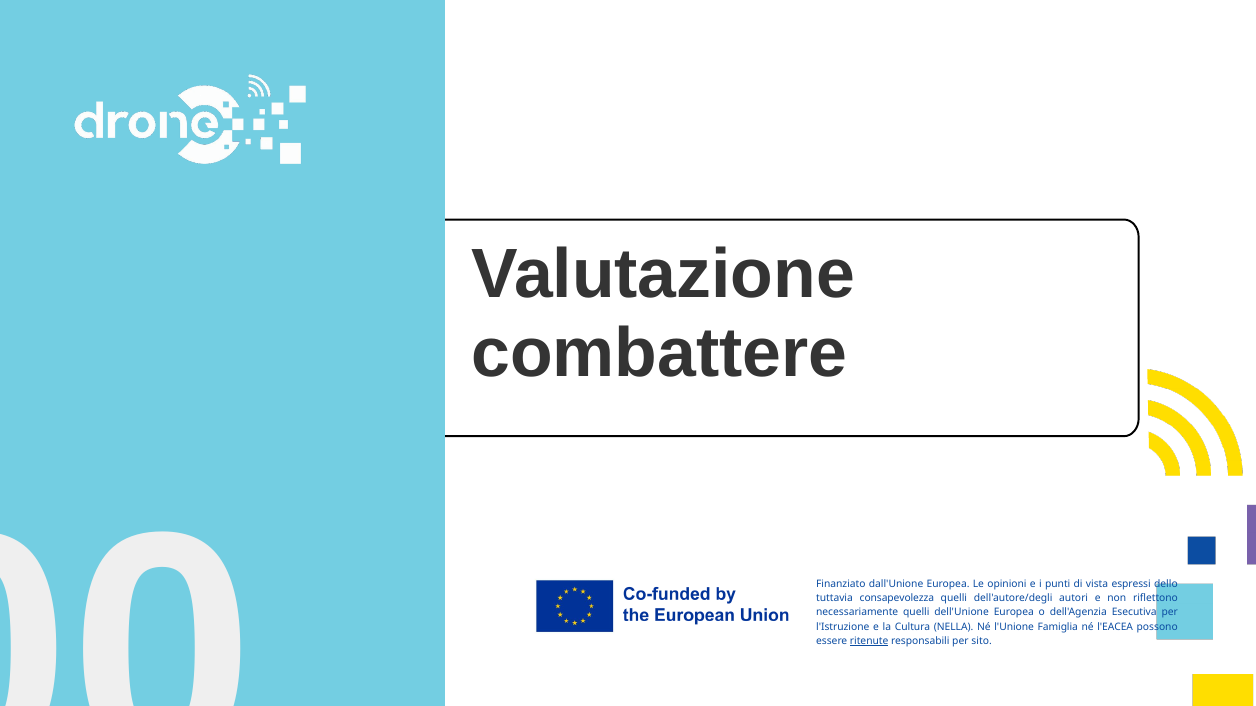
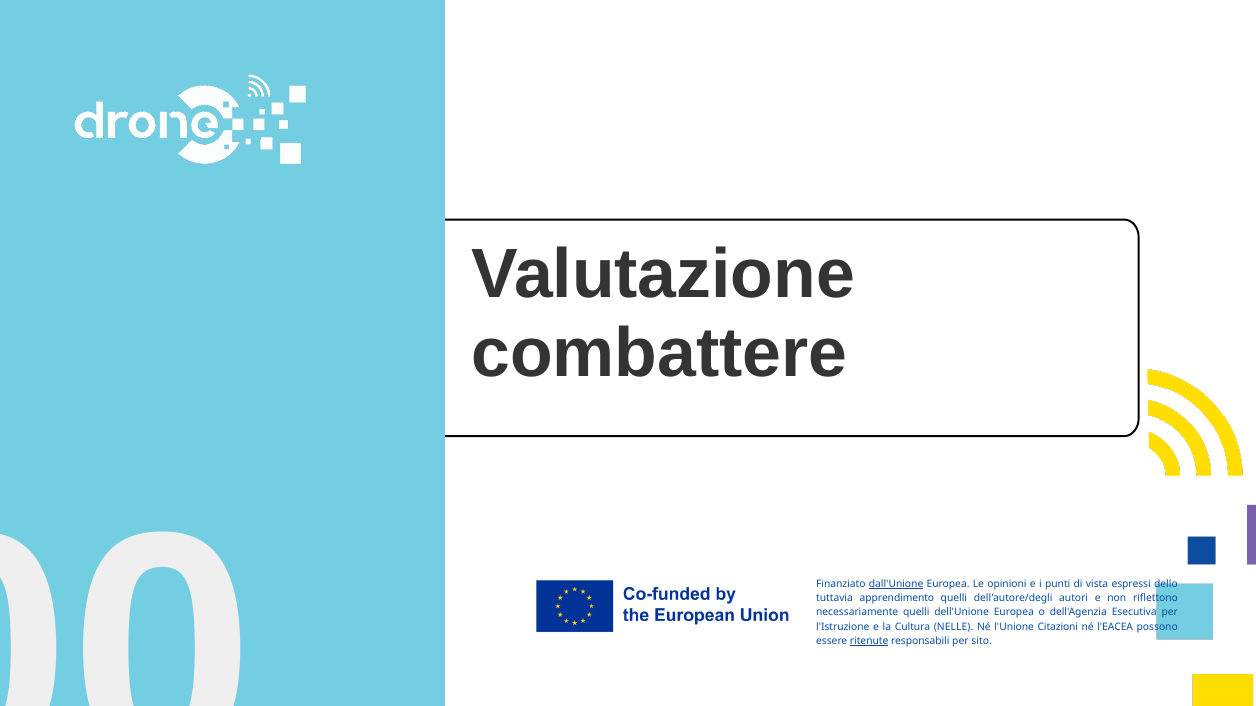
dall'Unione underline: none -> present (896, 585)
consapevolezza: consapevolezza -> apprendimento (897, 599)
NELLA: NELLA -> NELLE (954, 627)
Famiglia: Famiglia -> Citazioni (1058, 627)
